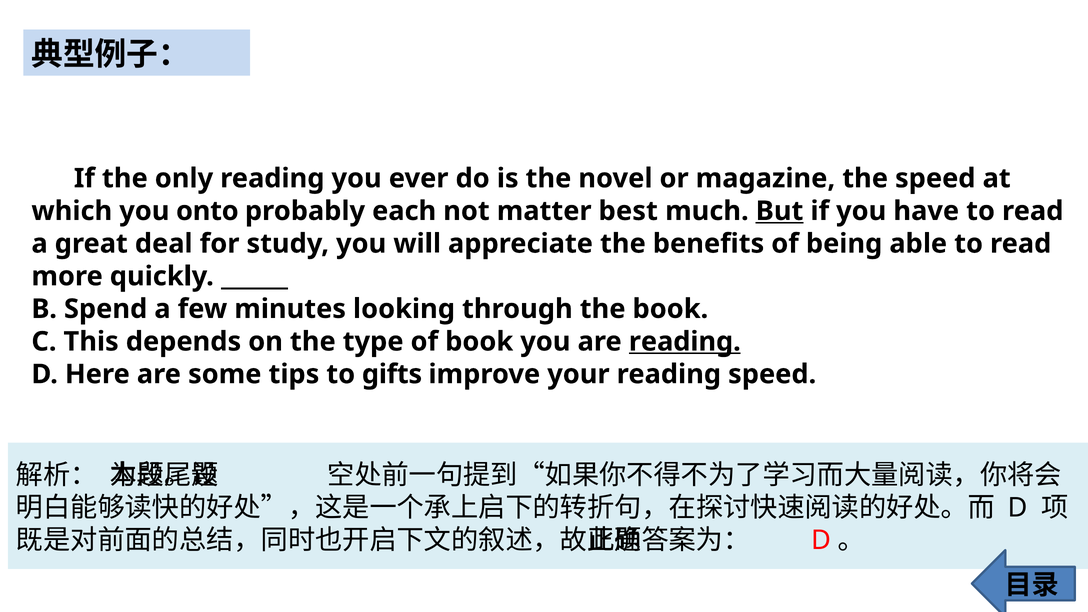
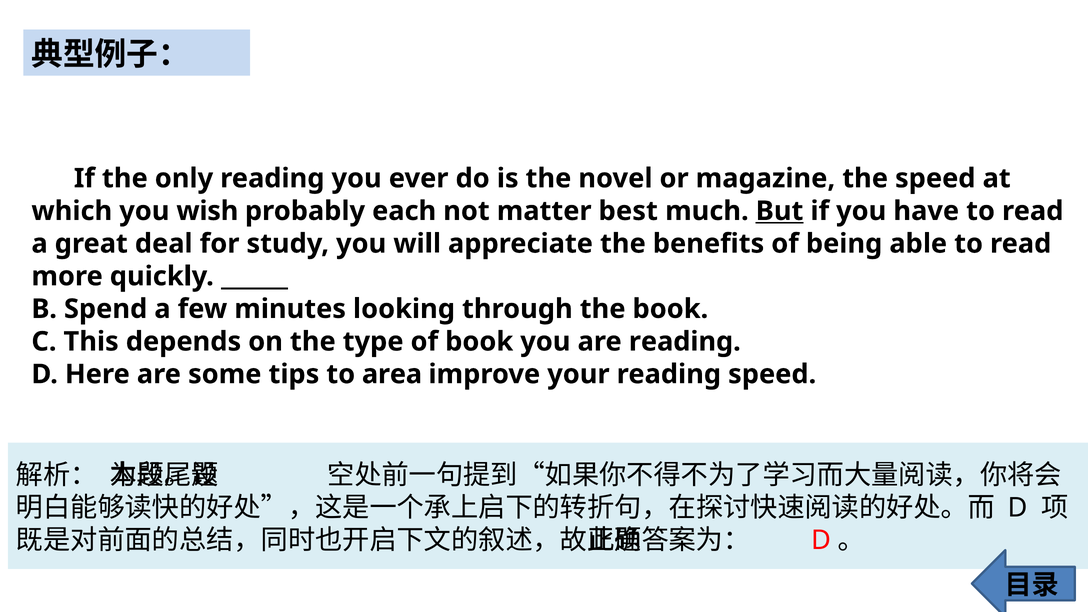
onto: onto -> wish (207, 211)
reading underline: present -> none (685, 342)
gifts: gifts -> area (392, 374)
